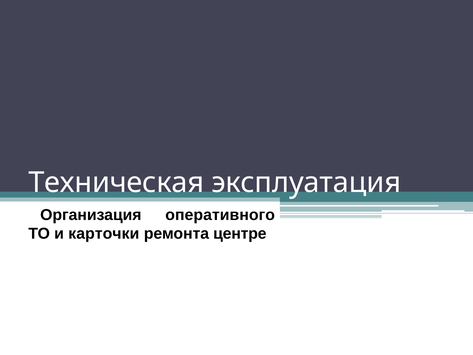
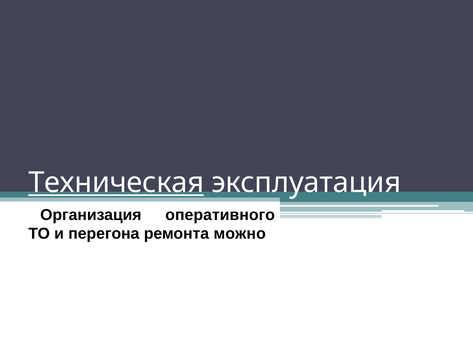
Техническая underline: none -> present (116, 183)
карточки: карточки -> перегона (104, 234)
центре: центре -> можно (240, 234)
